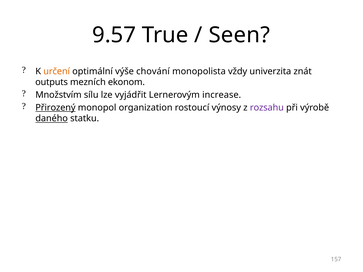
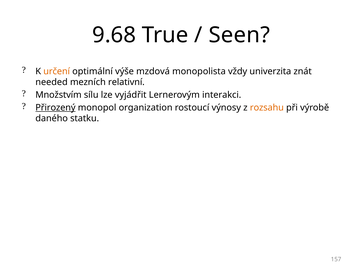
9.57: 9.57 -> 9.68 (114, 35)
chování: chování -> mzdová (153, 71)
outputs: outputs -> needed (52, 82)
ekonom: ekonom -> relativní (126, 82)
increase: increase -> interakci (222, 95)
rozsahu colour: purple -> orange (267, 108)
daného underline: present -> none (52, 119)
